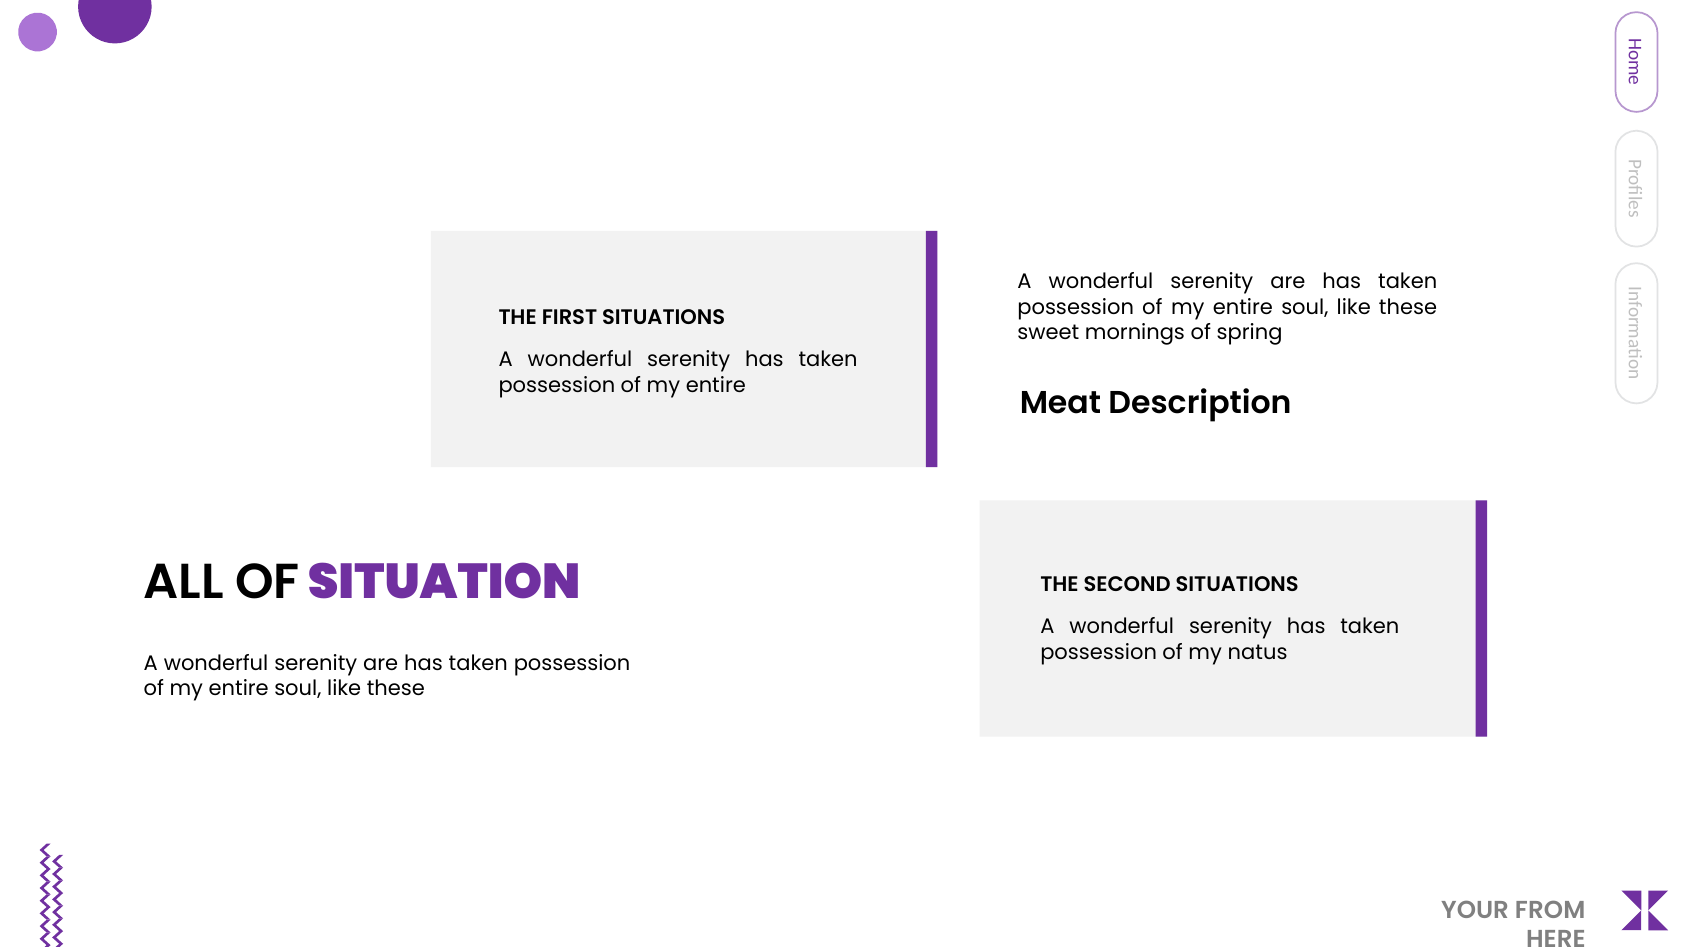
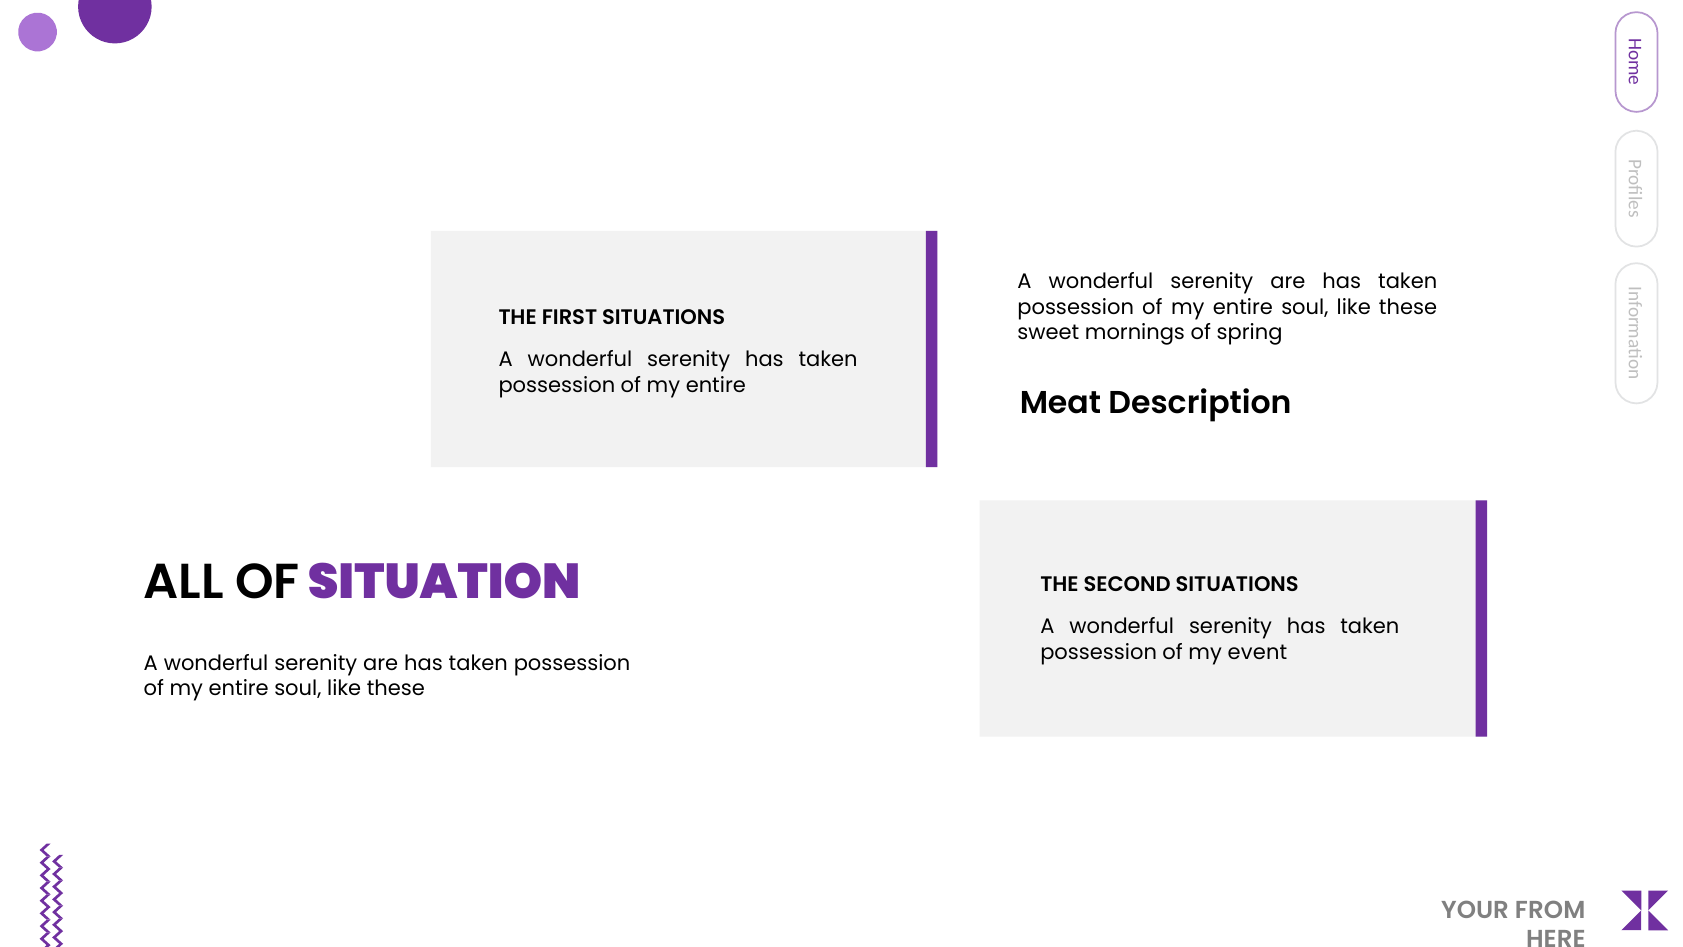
natus: natus -> event (1257, 652)
